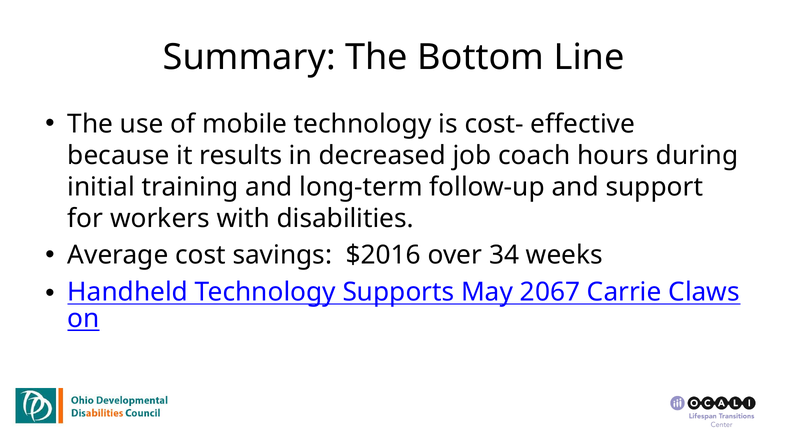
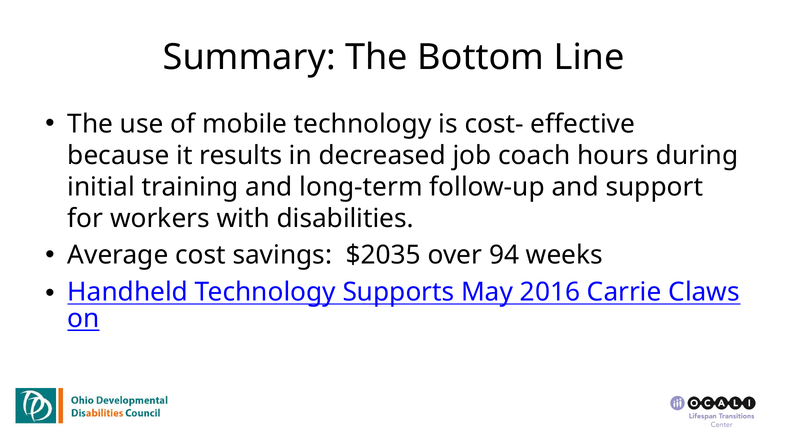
$2016: $2016 -> $2035 (383, 255)
34: 34 -> 94 (504, 255)
2067: 2067 -> 2016 (550, 292)
